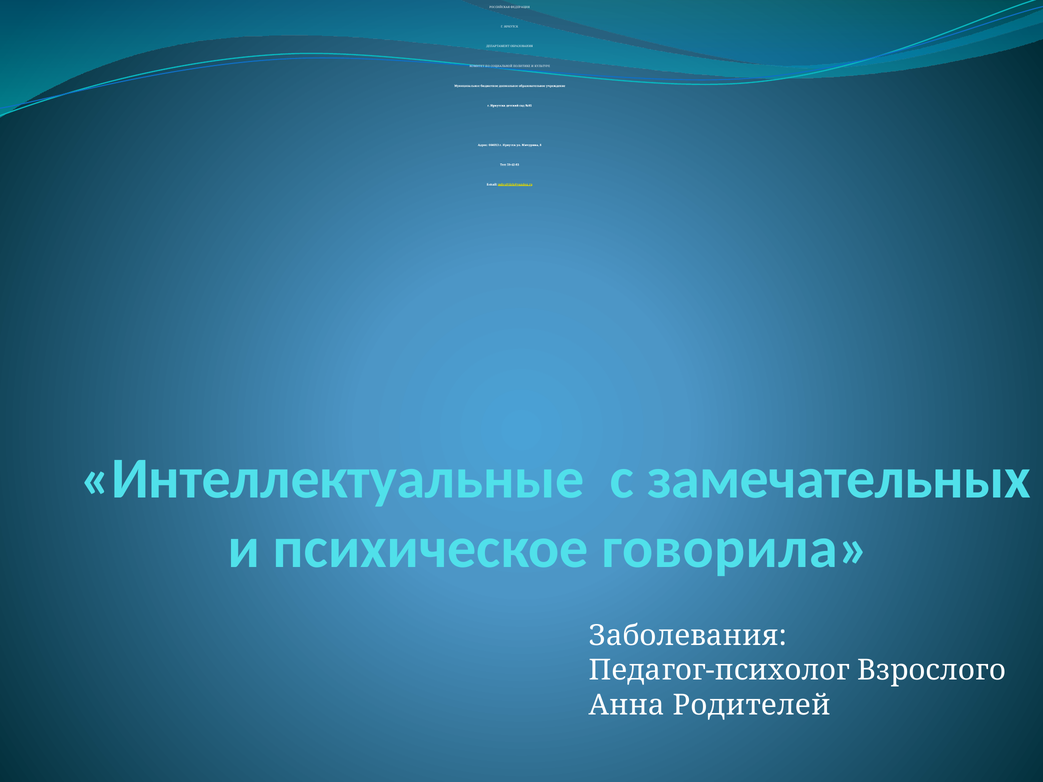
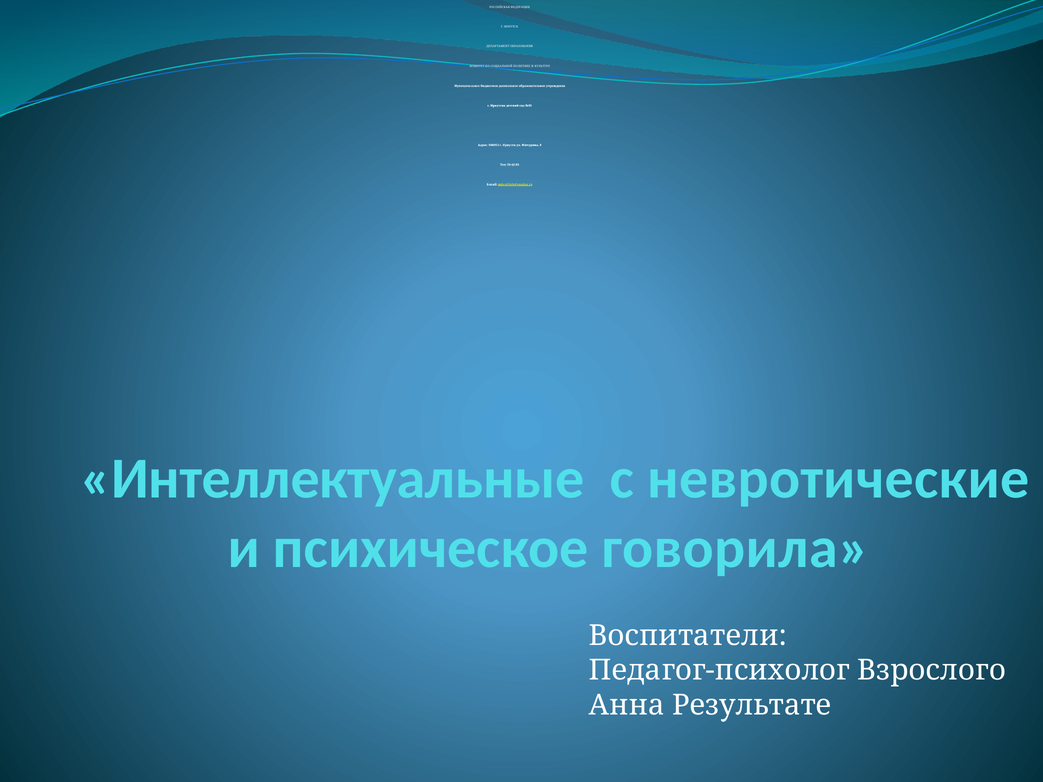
замечательных: замечательных -> невротические (838, 479)
Заболевания: Заболевания -> Воспитатели (688, 636)
Родителей: Родителей -> Результате (752, 705)
